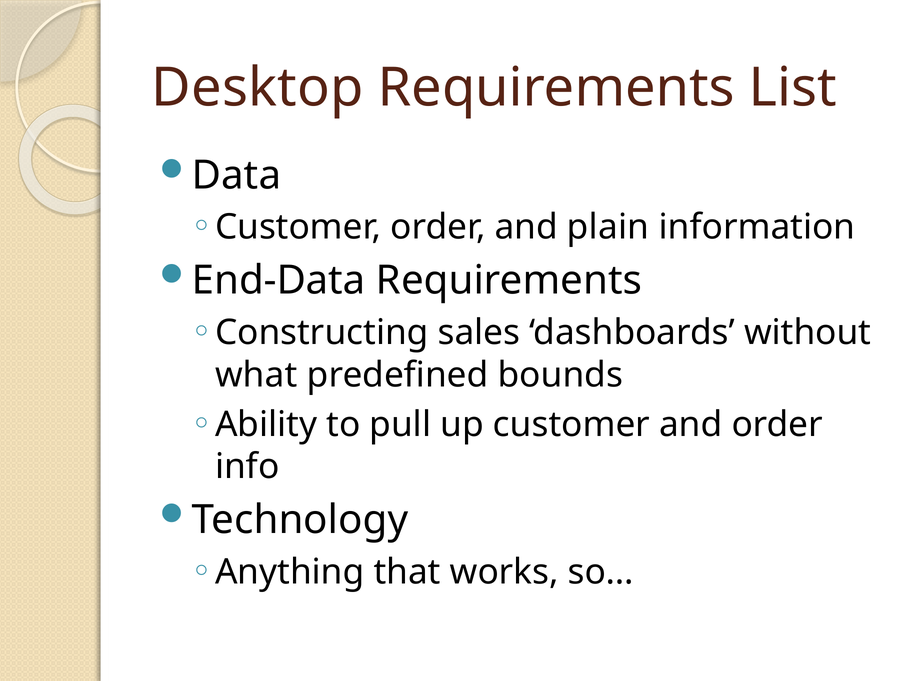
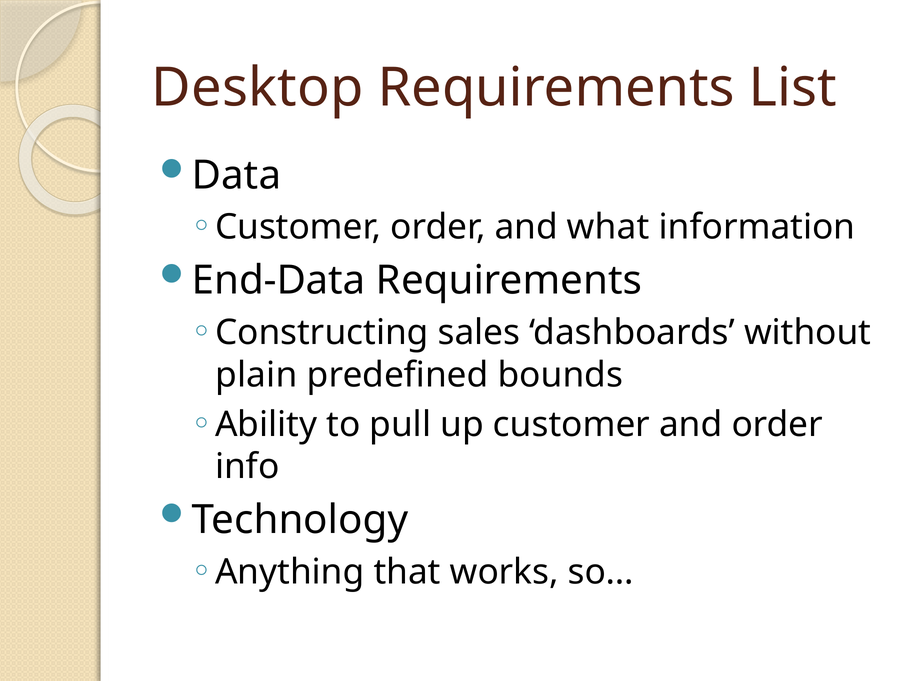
plain: plain -> what (608, 227)
what: what -> plain (256, 375)
